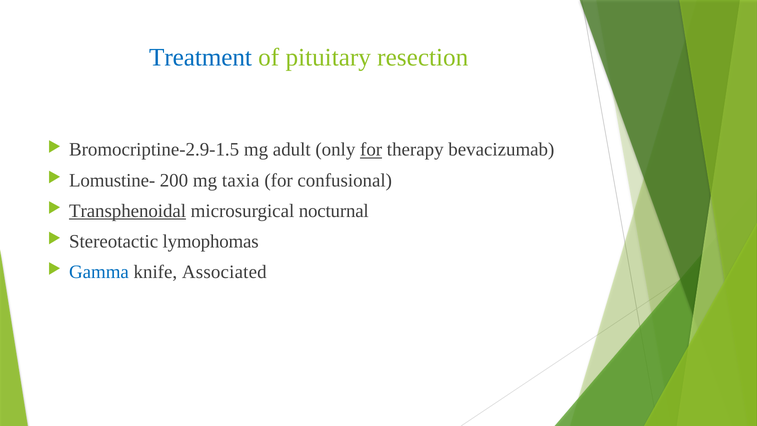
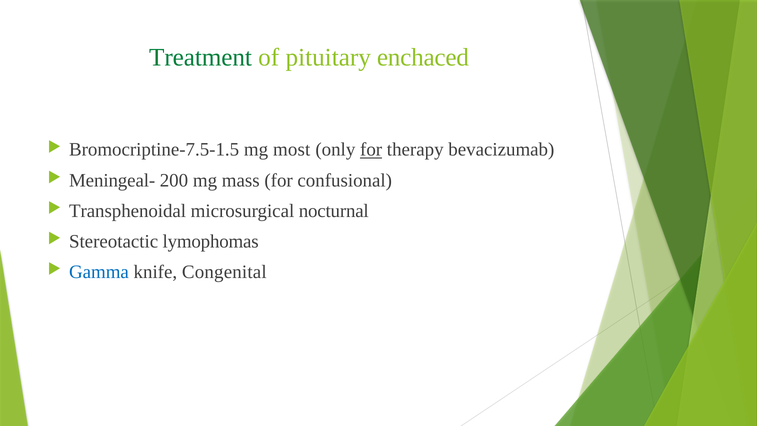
Treatment colour: blue -> green (201, 58)
resection: resection -> enchaced (423, 58)
Bromocriptine-2.9-1.5: Bromocriptine-2.9-1.5 -> Bromocriptine-7.5-1.5 (154, 150)
adult: adult -> most (292, 150)
Lomustine-: Lomustine- -> Meningeal- (112, 180)
taxia: taxia -> mass (241, 180)
Transphenoidal underline: present -> none (128, 211)
Associated: Associated -> Congenital (224, 272)
